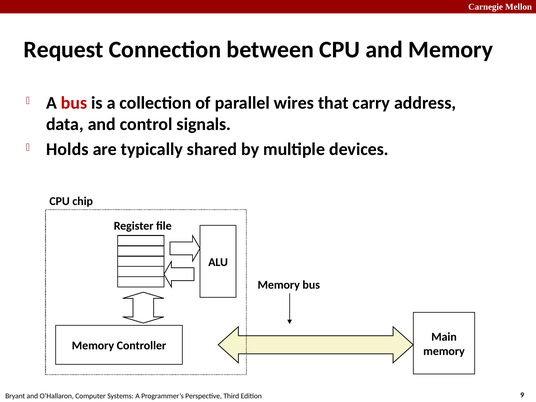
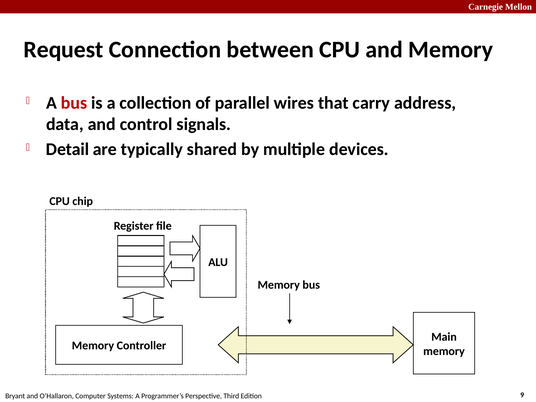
Holds: Holds -> Detail (68, 149)
